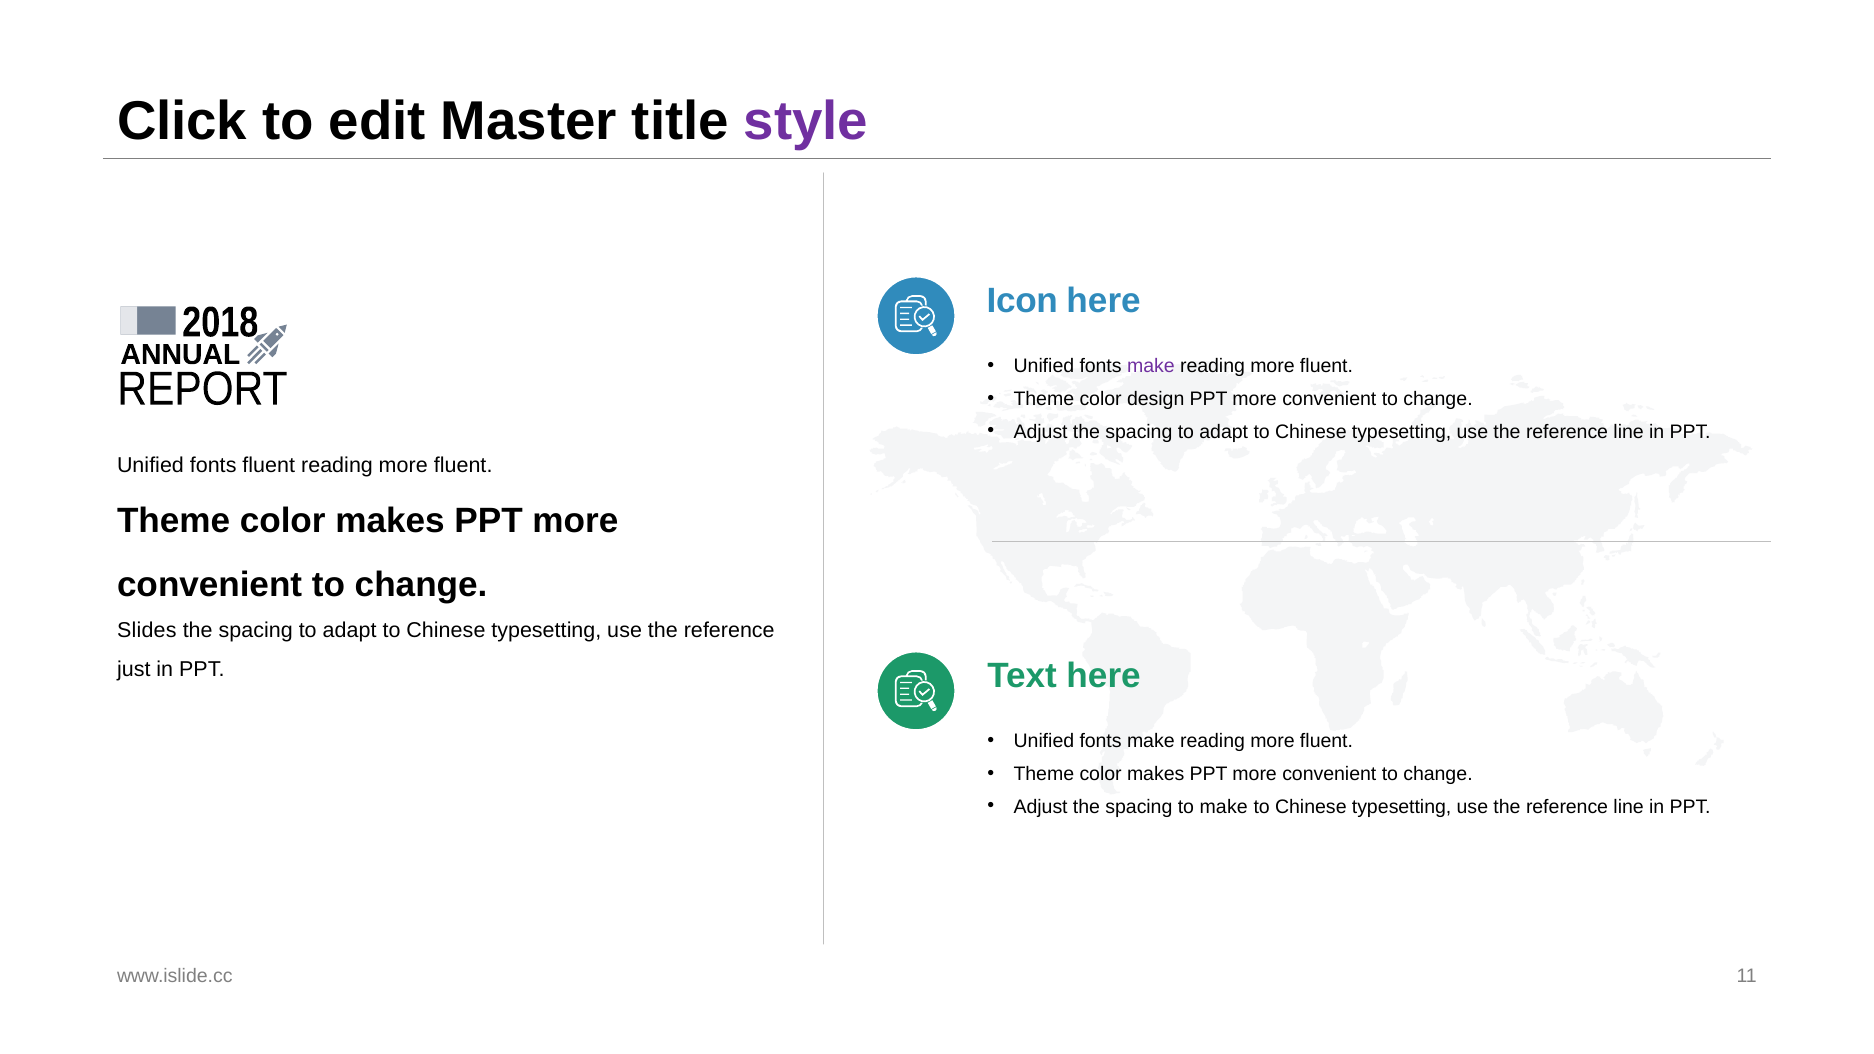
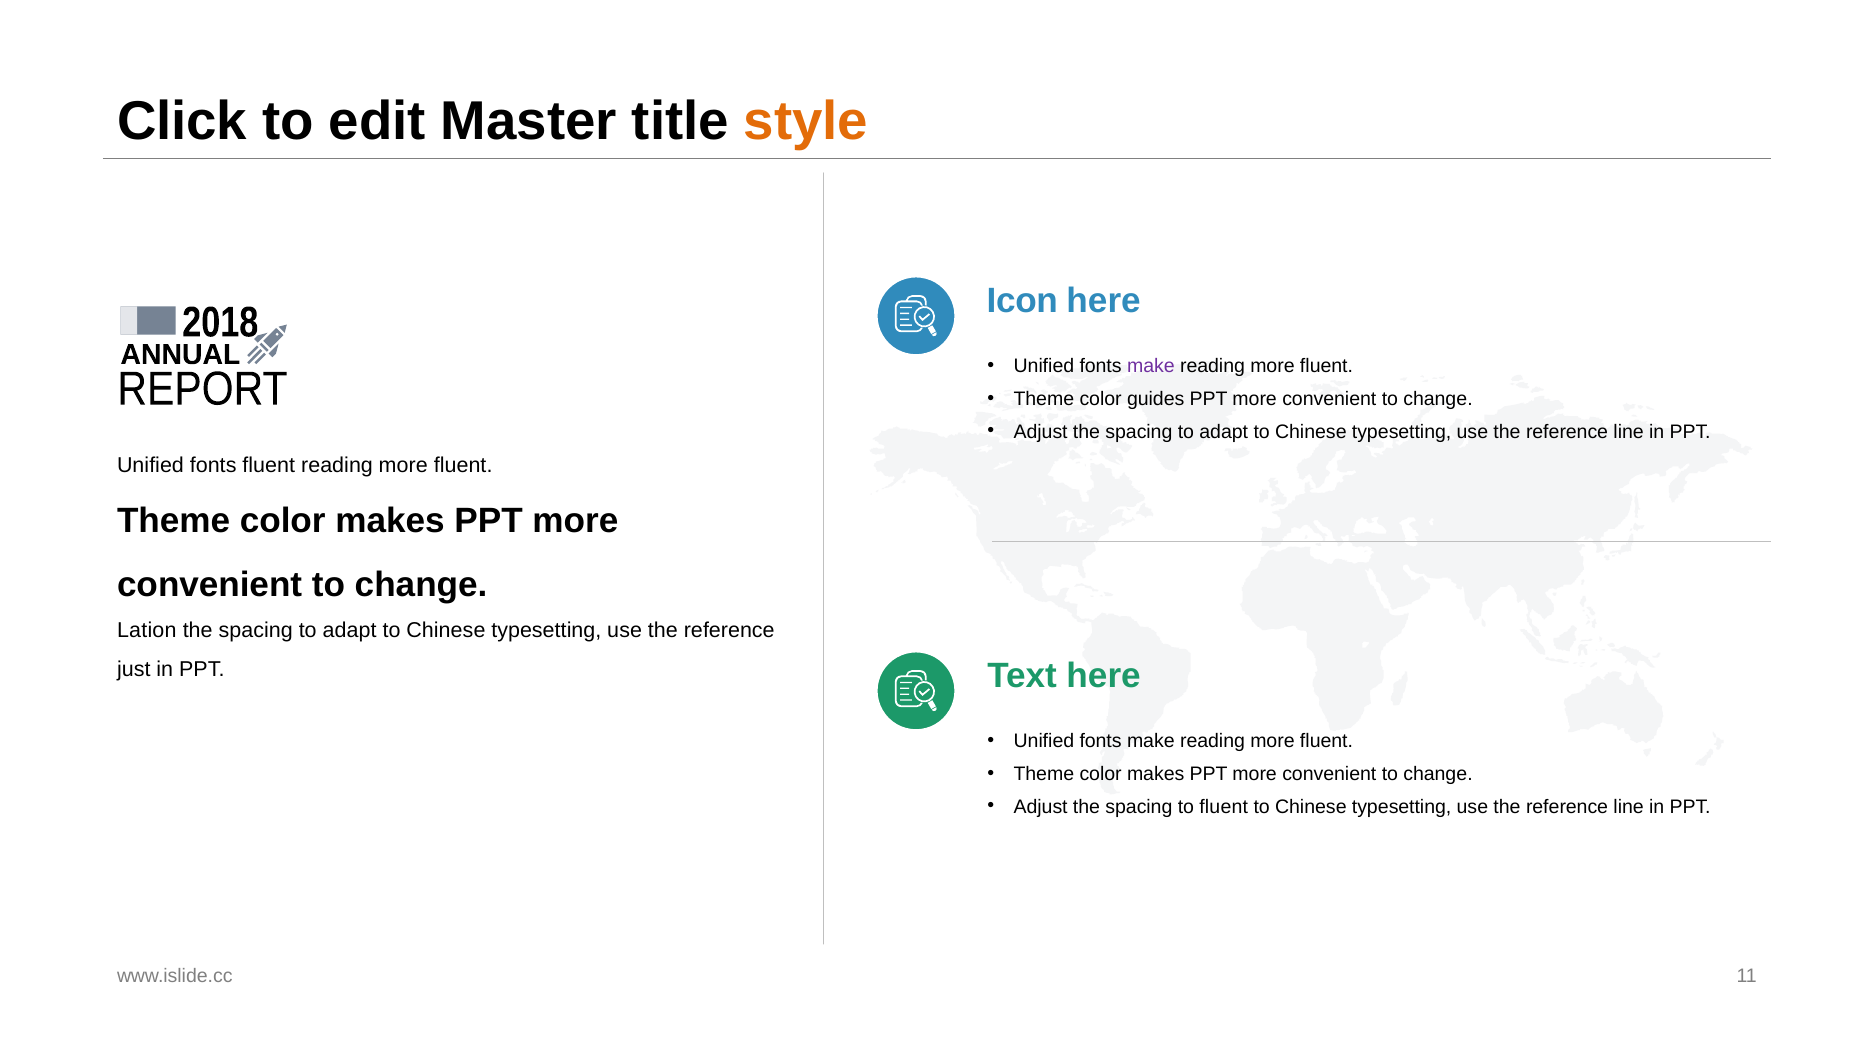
style colour: purple -> orange (806, 121)
design: design -> guides (1156, 399)
Slides: Slides -> Lation (147, 631)
to make: make -> fluent (1224, 807)
